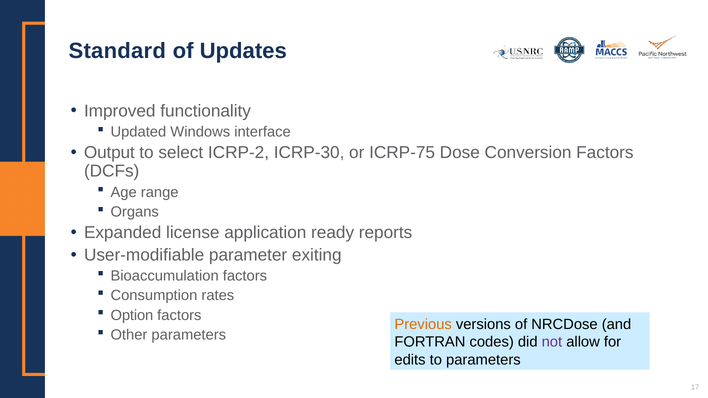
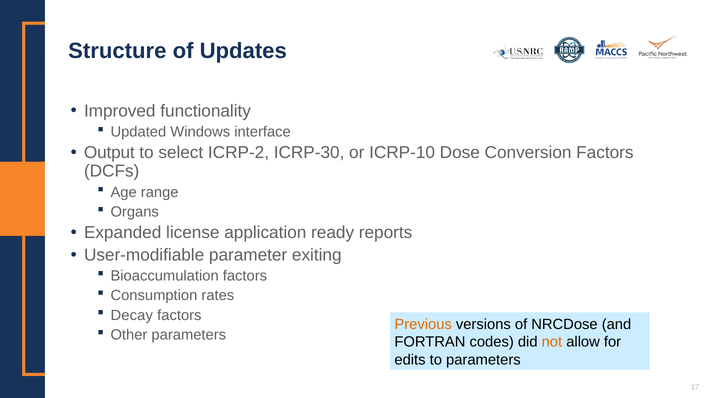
Standard: Standard -> Structure (117, 51)
ICRP-75: ICRP-75 -> ICRP-10 (402, 153)
Option: Option -> Decay (132, 315)
not colour: purple -> orange (552, 342)
